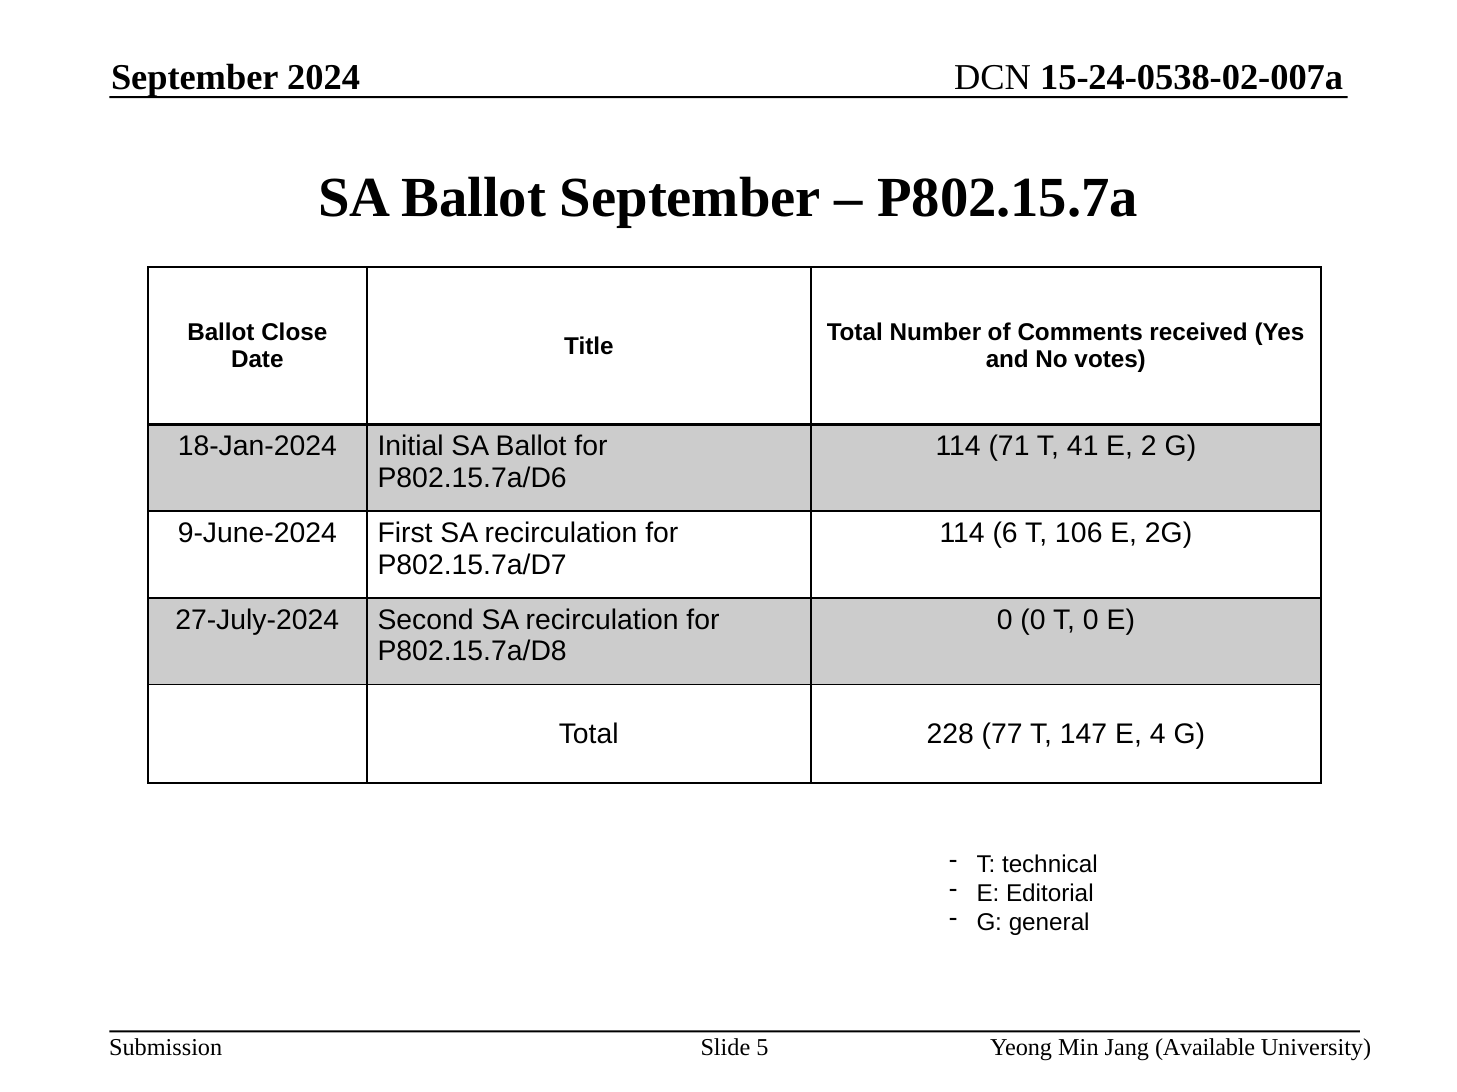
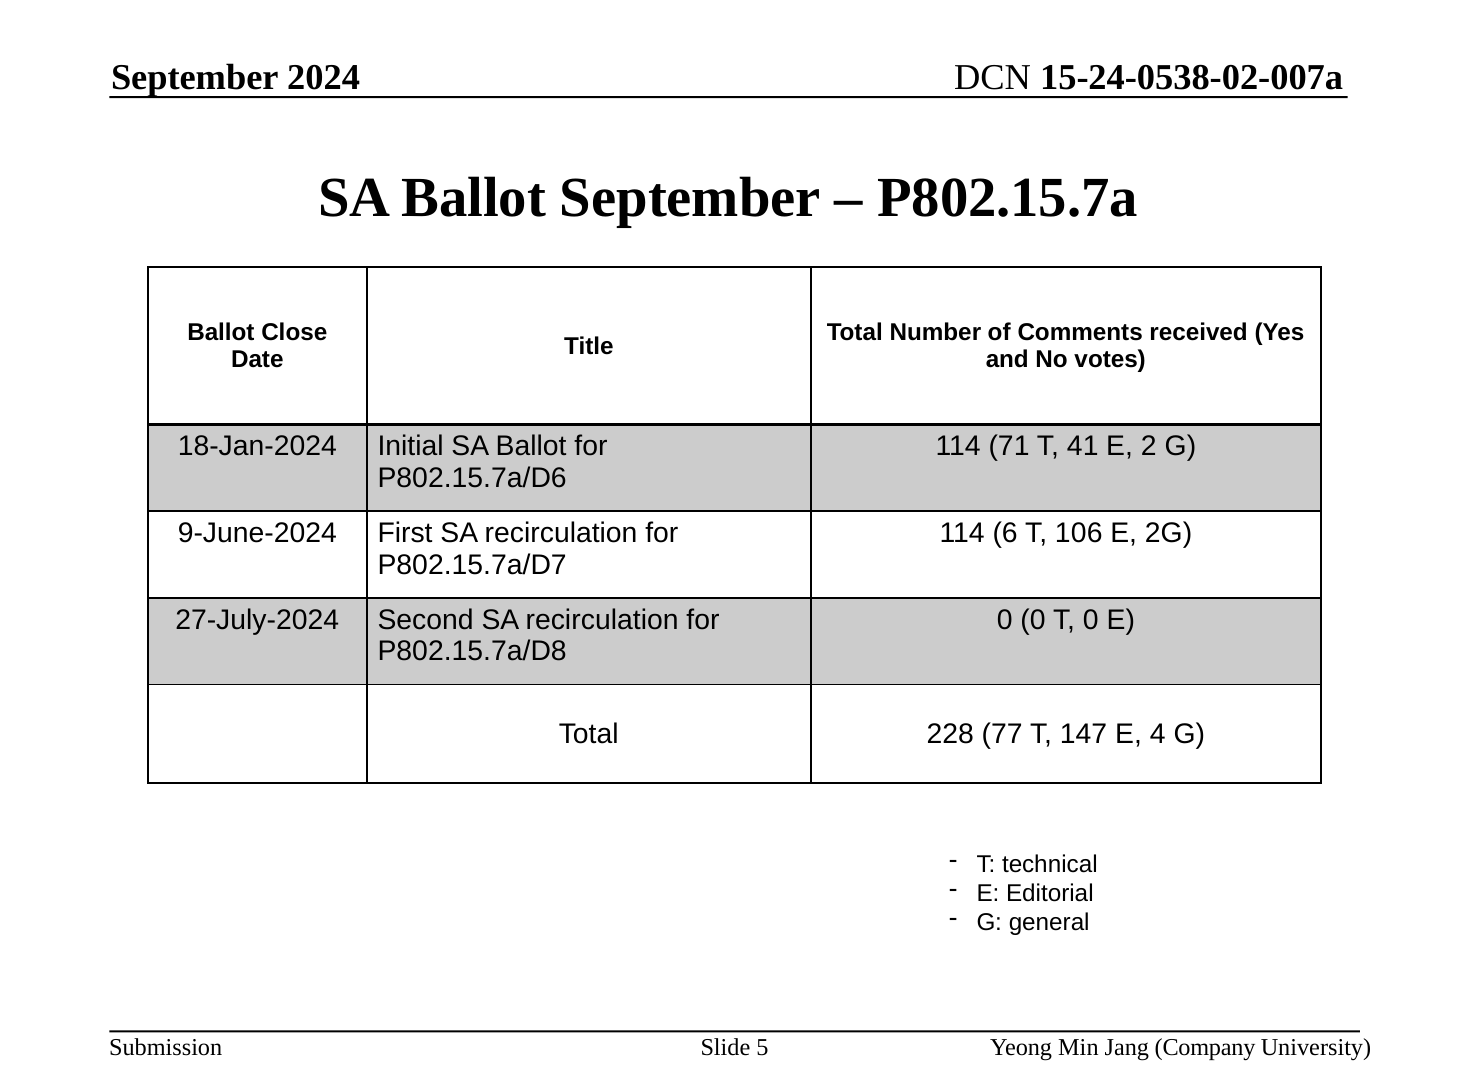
Available: Available -> Company (1205, 1048)
